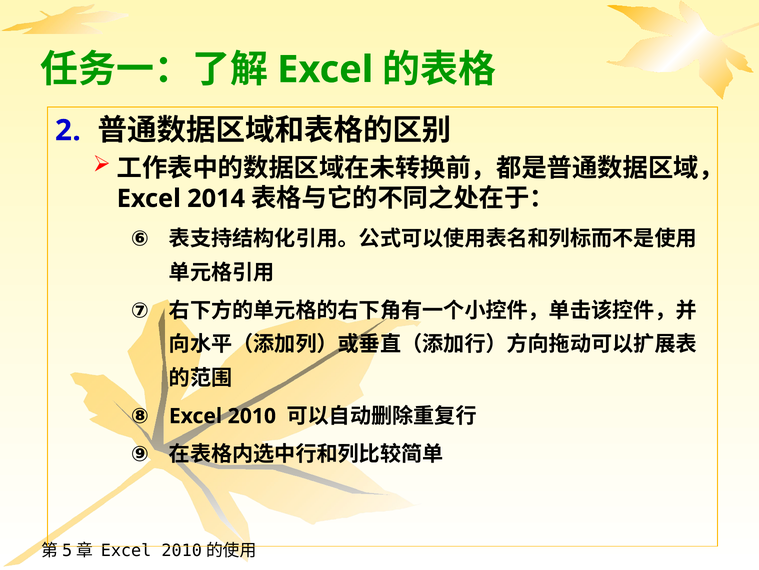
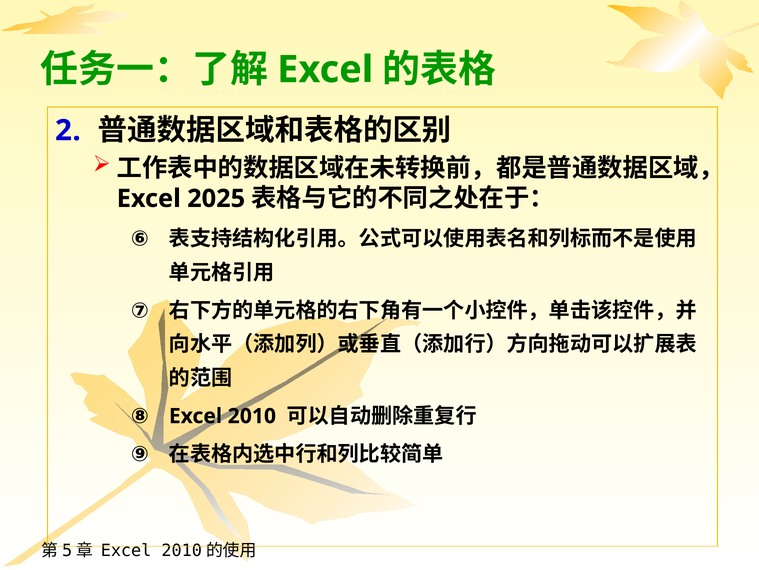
2014: 2014 -> 2025 (216, 198)
